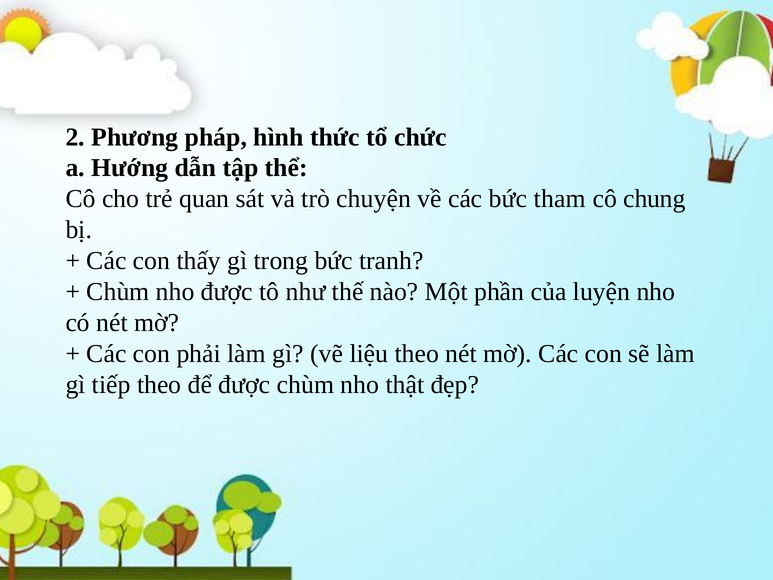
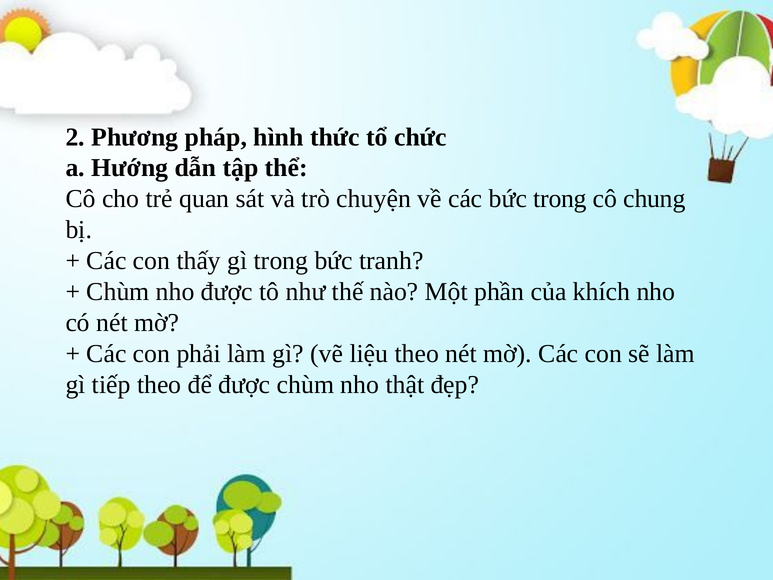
bức tham: tham -> trong (560, 199)
luyện: luyện -> khích (602, 292)
